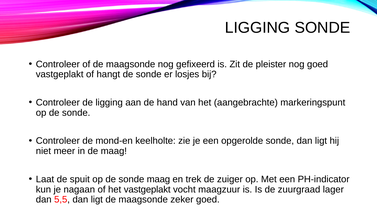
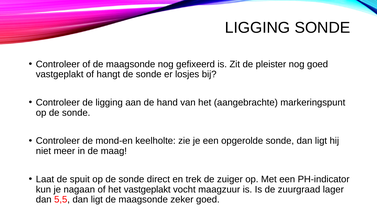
sonde maag: maag -> direct (158, 179)
